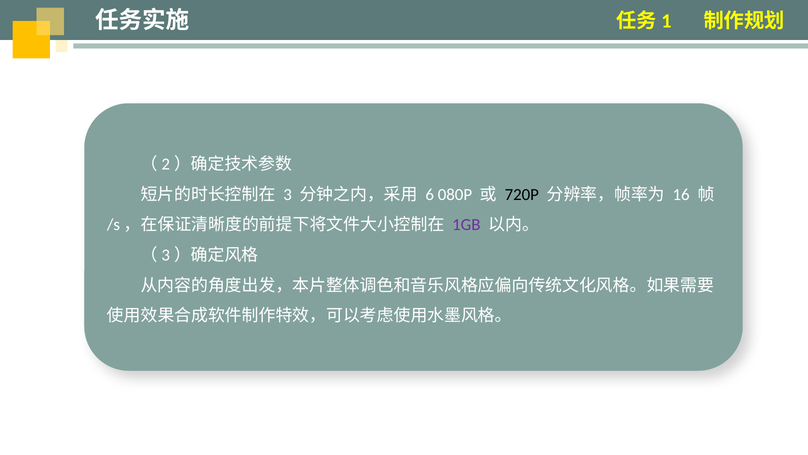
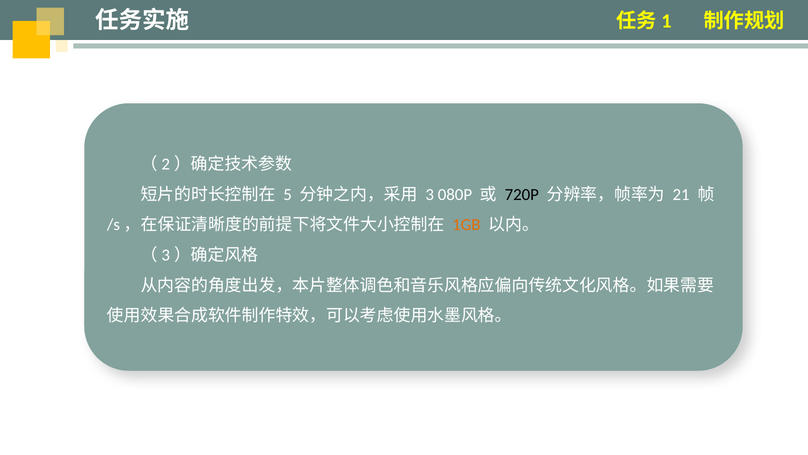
3: 3 -> 5 (288, 194)
6: 6 -> 3 (430, 194)
16: 16 -> 21 (681, 194)
1GB colour: purple -> orange (466, 225)
